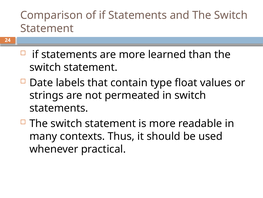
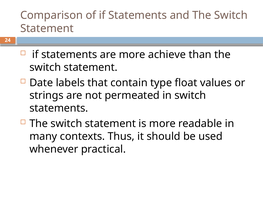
learned: learned -> achieve (167, 54)
